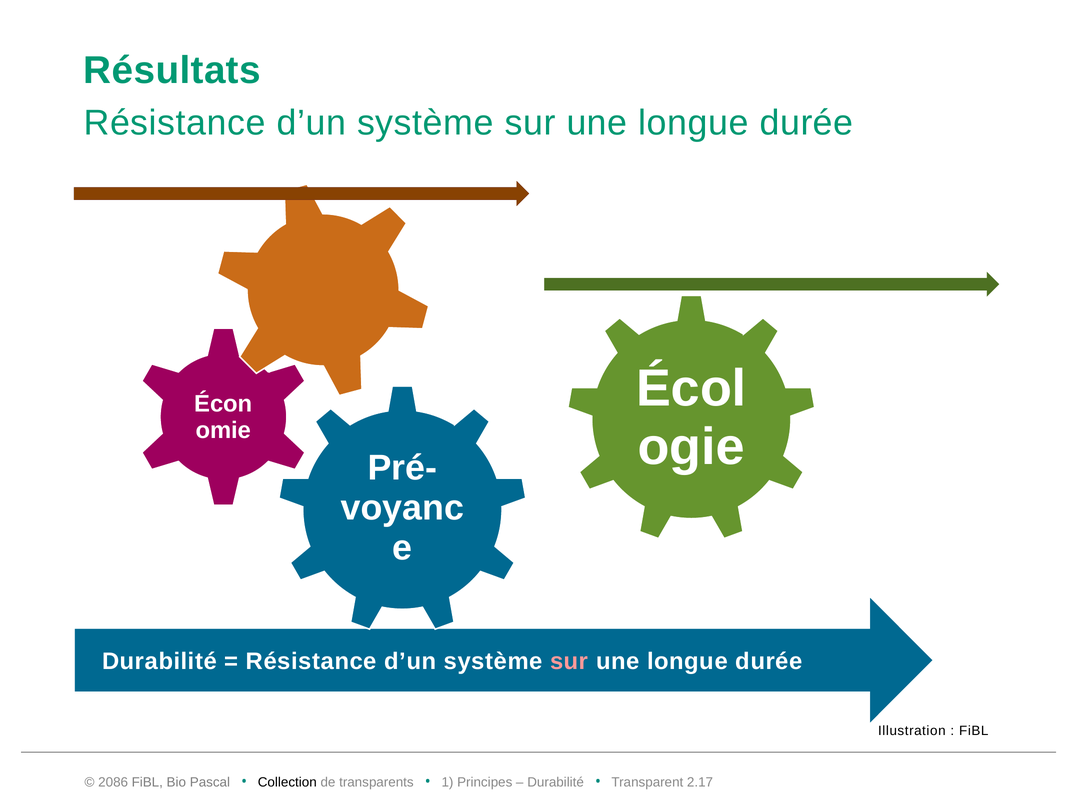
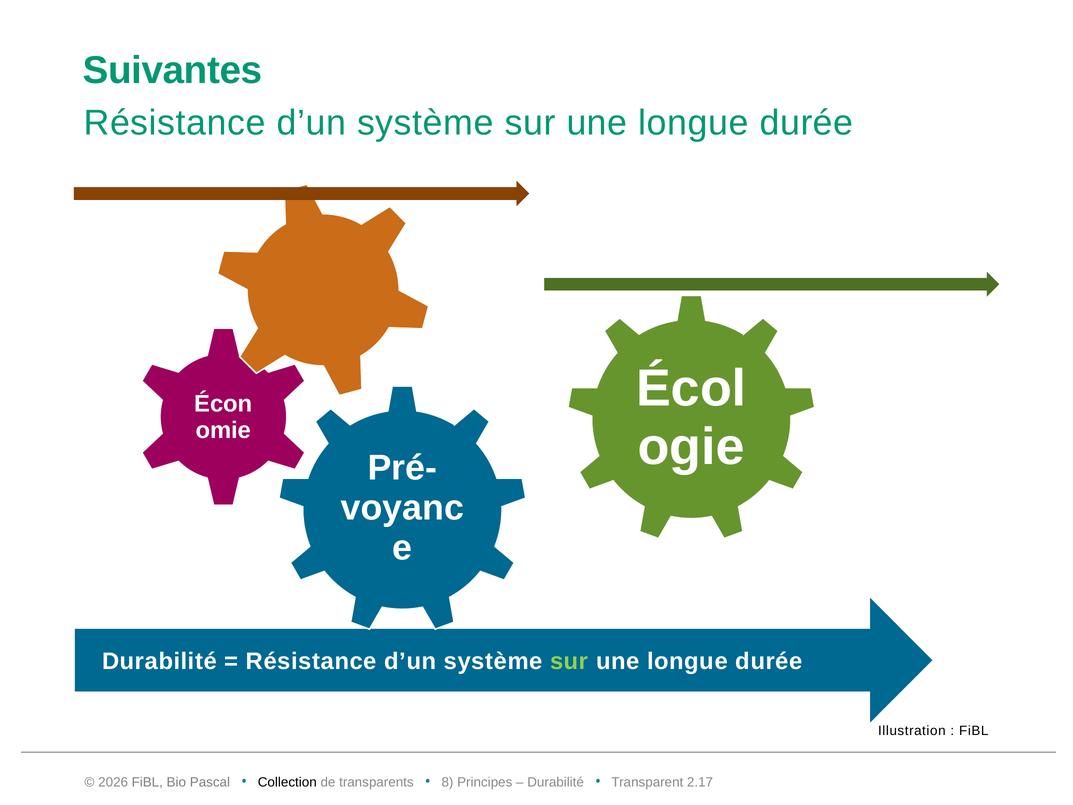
Résultats: Résultats -> Suivantes (172, 70)
sur colour: pink -> light green (569, 661)
2086: 2086 -> 2026 (113, 782)
1: 1 -> 8 (448, 782)
